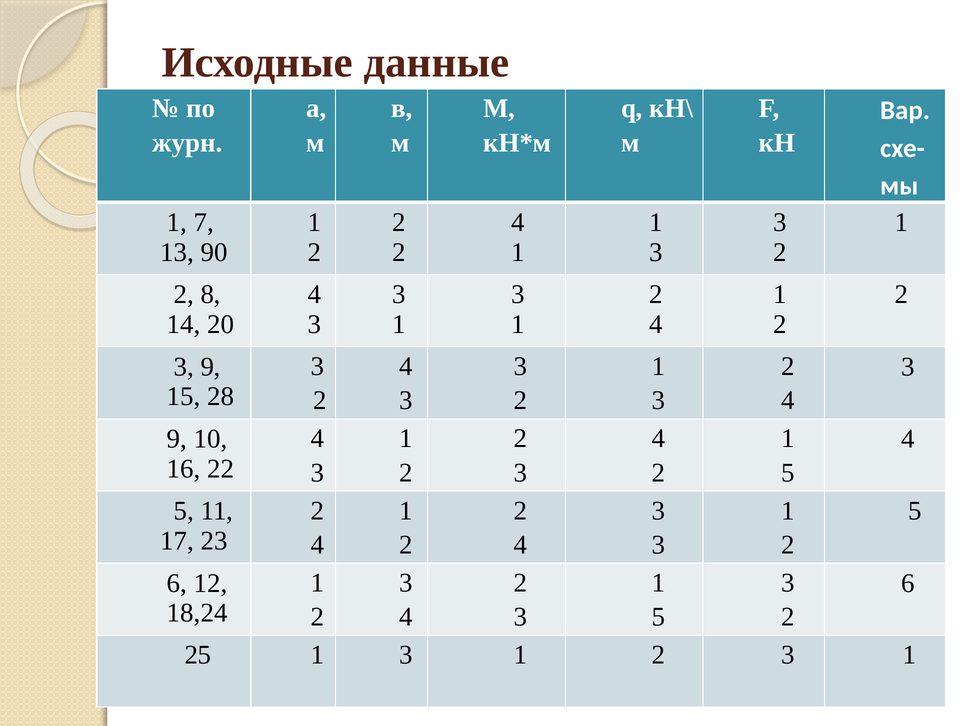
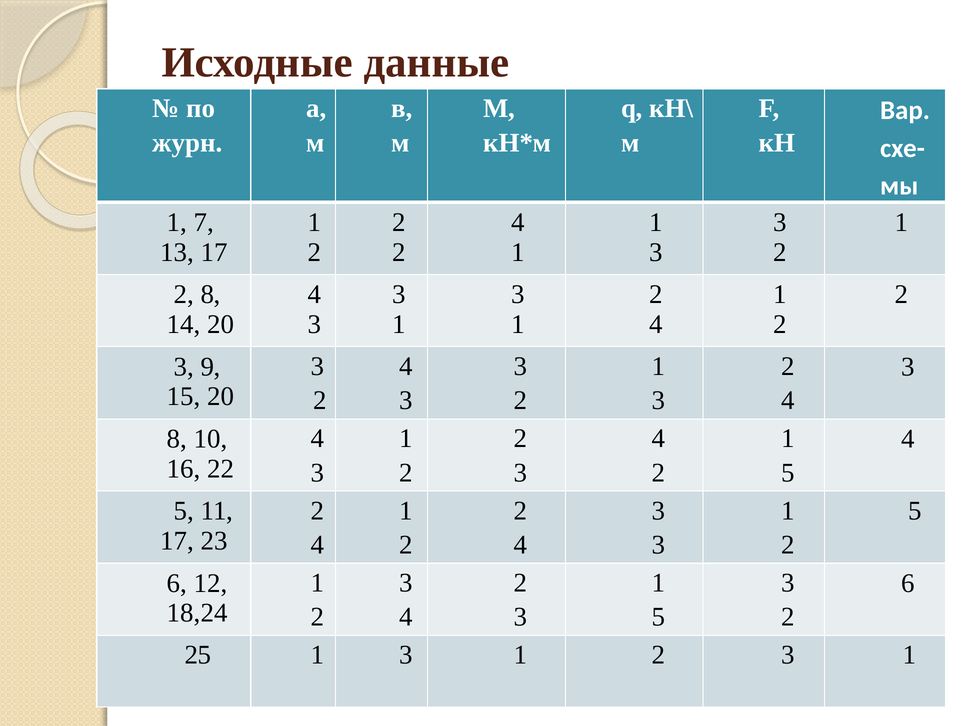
13 90: 90 -> 17 (214, 252)
15 28: 28 -> 20 (221, 396)
9: 9 -> 8 (177, 439)
